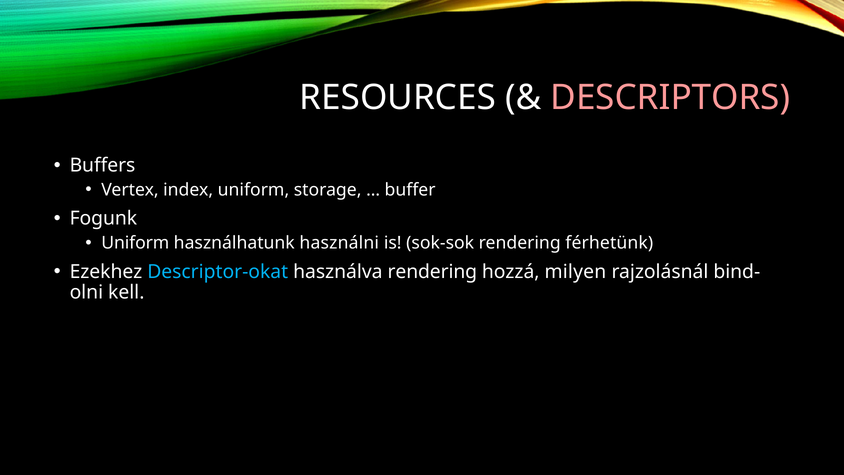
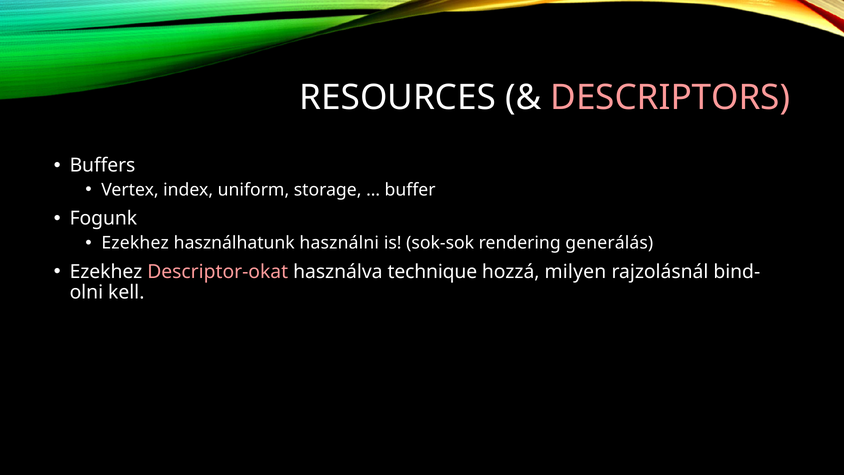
Uniform: Uniform -> Ezekhez (135, 243)
férhetünk: férhetünk -> generálás (609, 243)
Descriptor-okat colour: light blue -> pink (218, 272)
használva rendering: rendering -> technique (432, 272)
